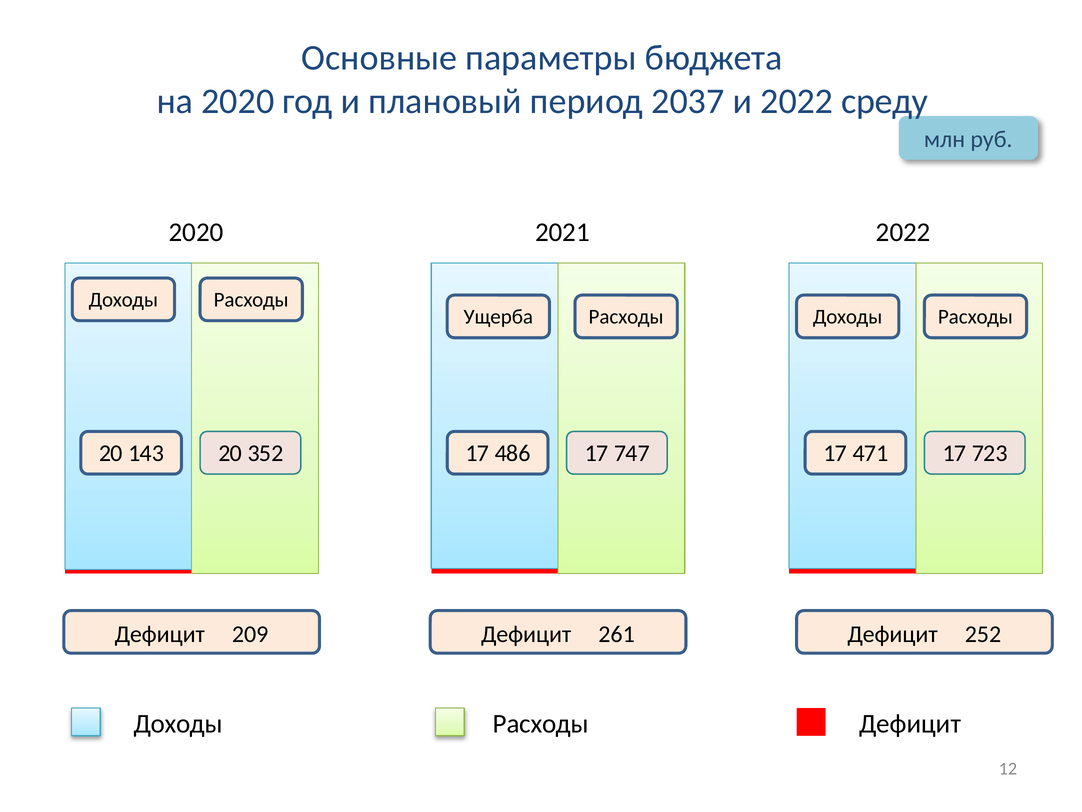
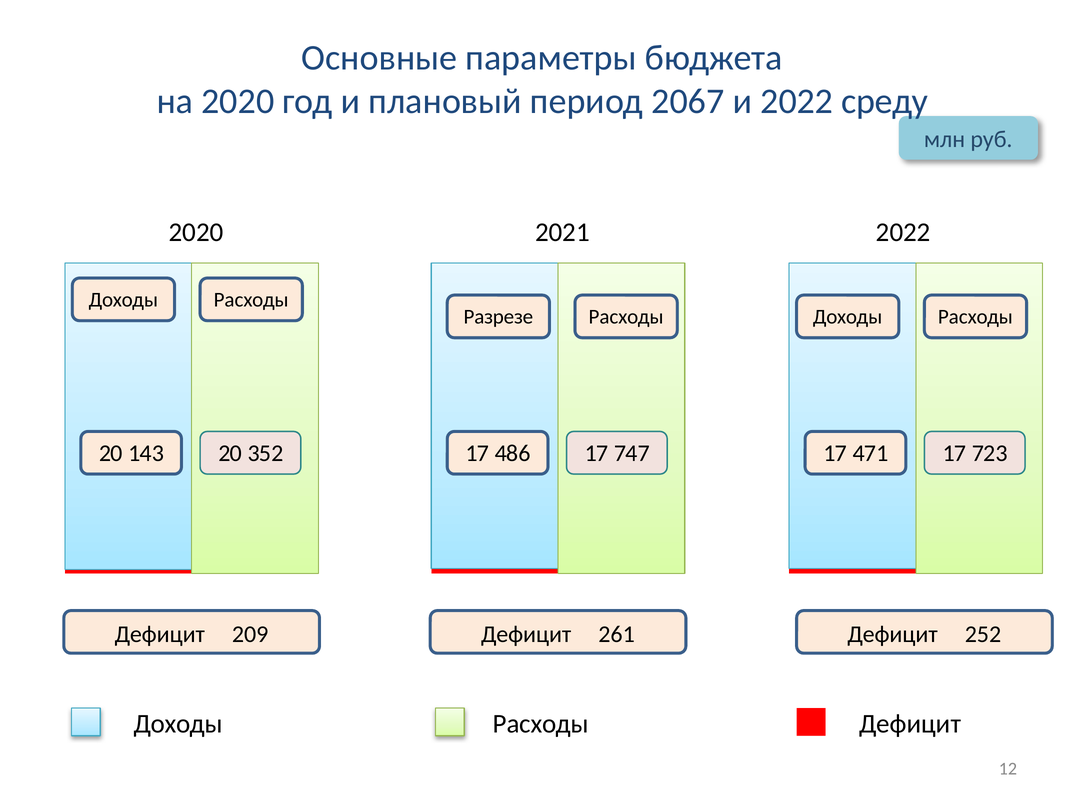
2037: 2037 -> 2067 (688, 101)
Ущерба: Ущерба -> Разрезе (498, 316)
